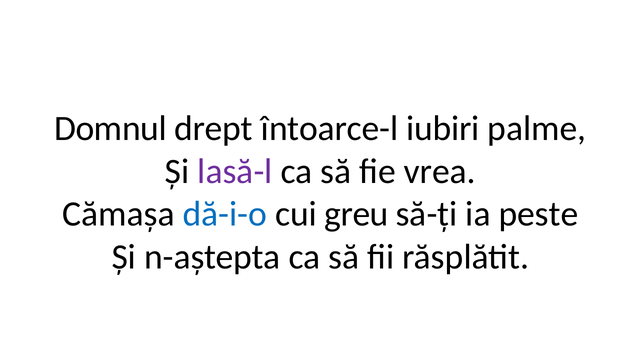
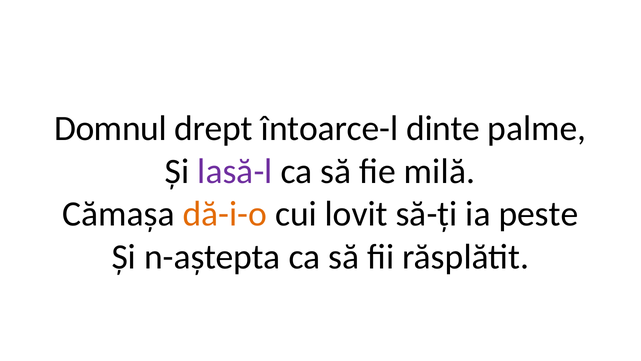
iubiri: iubiri -> dinte (443, 128)
vrea: vrea -> milă (440, 171)
dă-i-o colour: blue -> orange (225, 214)
greu: greu -> lovit (356, 214)
